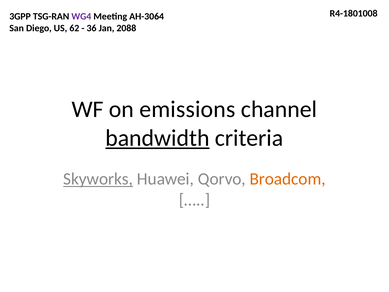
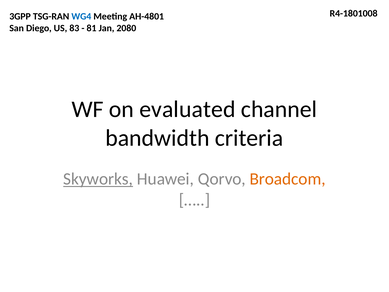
WG4 colour: purple -> blue (81, 16)
AH-3064: AH-3064 -> AH-4801 (147, 16)
62: 62 -> 83 (74, 28)
36: 36 -> 81 (92, 28)
2088: 2088 -> 2080 (126, 28)
emissions: emissions -> evaluated (187, 109)
bandwidth underline: present -> none (157, 138)
